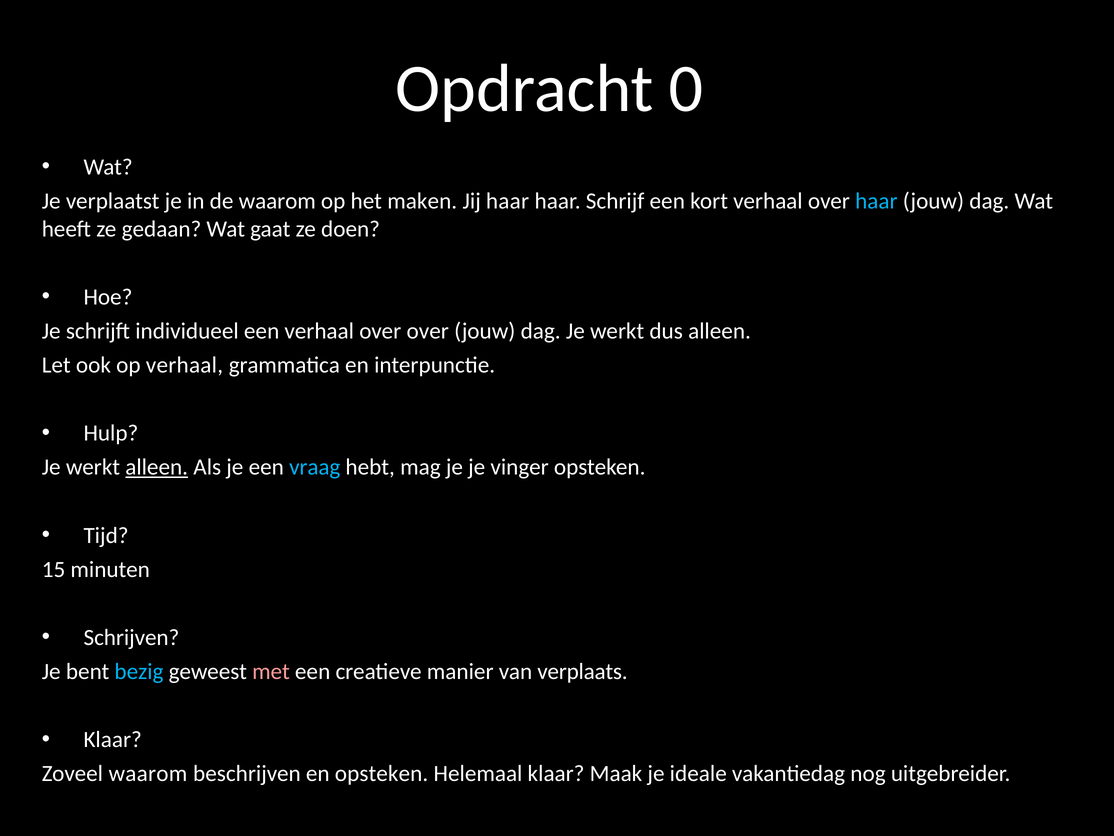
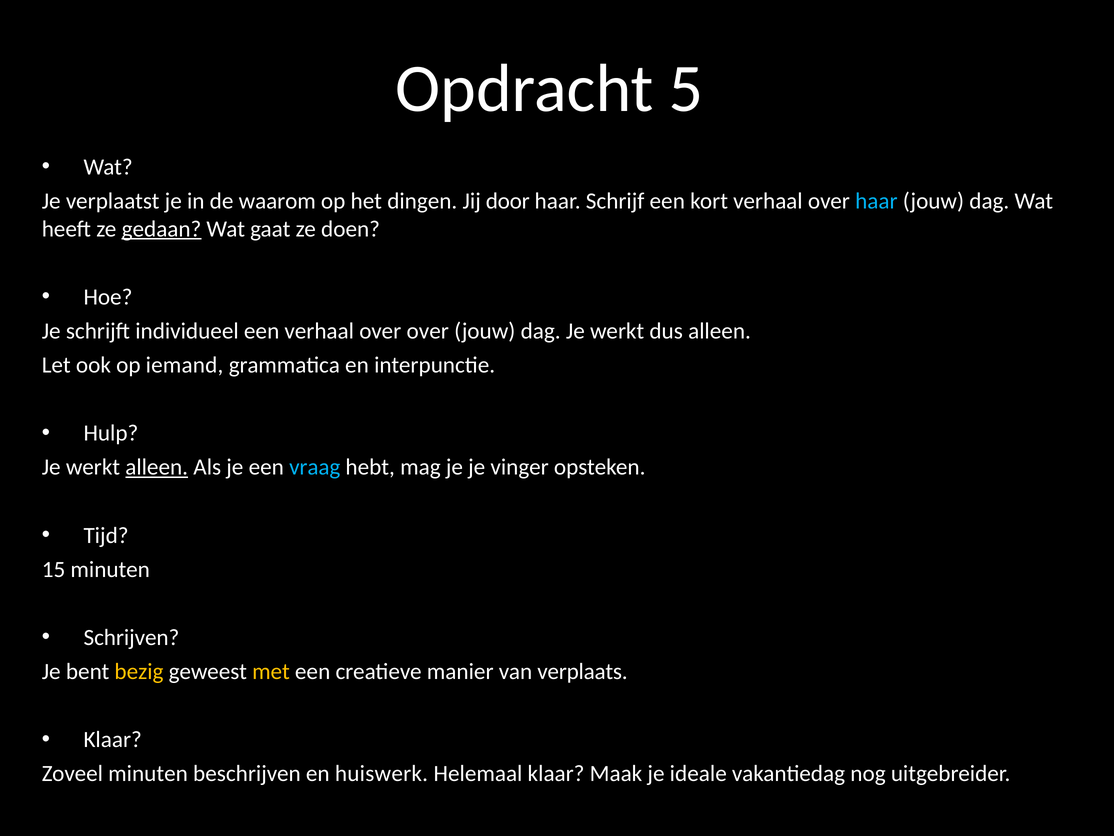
0: 0 -> 5 (686, 89)
maken: maken -> dingen (422, 201)
Jij haar: haar -> door (508, 201)
gedaan underline: none -> present (162, 229)
op verhaal: verhaal -> iemand (184, 365)
bezig colour: light blue -> yellow (139, 671)
met colour: pink -> yellow (271, 671)
Zoveel waarom: waarom -> minuten (148, 773)
en opsteken: opsteken -> huiswerk (381, 773)
